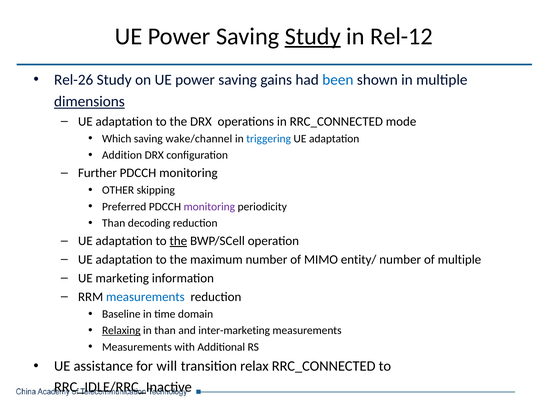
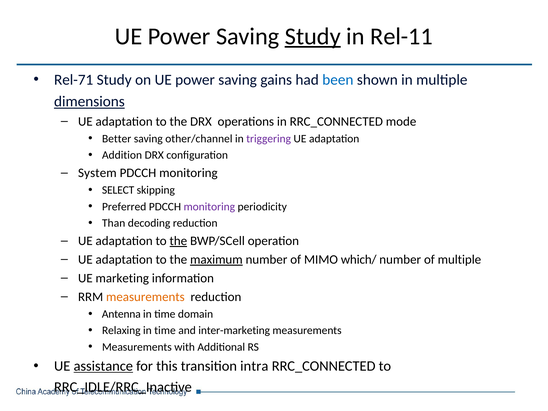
Rel-12: Rel-12 -> Rel-11 (402, 36)
Rel-26: Rel-26 -> Rel-71 (74, 80)
Which: Which -> Better (117, 139)
wake/channel: wake/channel -> other/channel (199, 139)
triggering colour: blue -> purple (269, 139)
Further: Further -> System (97, 173)
OTHER: OTHER -> SELECT (118, 190)
maximum underline: none -> present (216, 260)
entity/: entity/ -> which/ (359, 260)
measurements colour: blue -> orange (145, 297)
Baseline: Baseline -> Antenna (121, 314)
Relaxing underline: present -> none (121, 331)
than: than -> time (165, 331)
assistance underline: none -> present (103, 366)
will: will -> this (167, 366)
relax: relax -> intra (254, 366)
